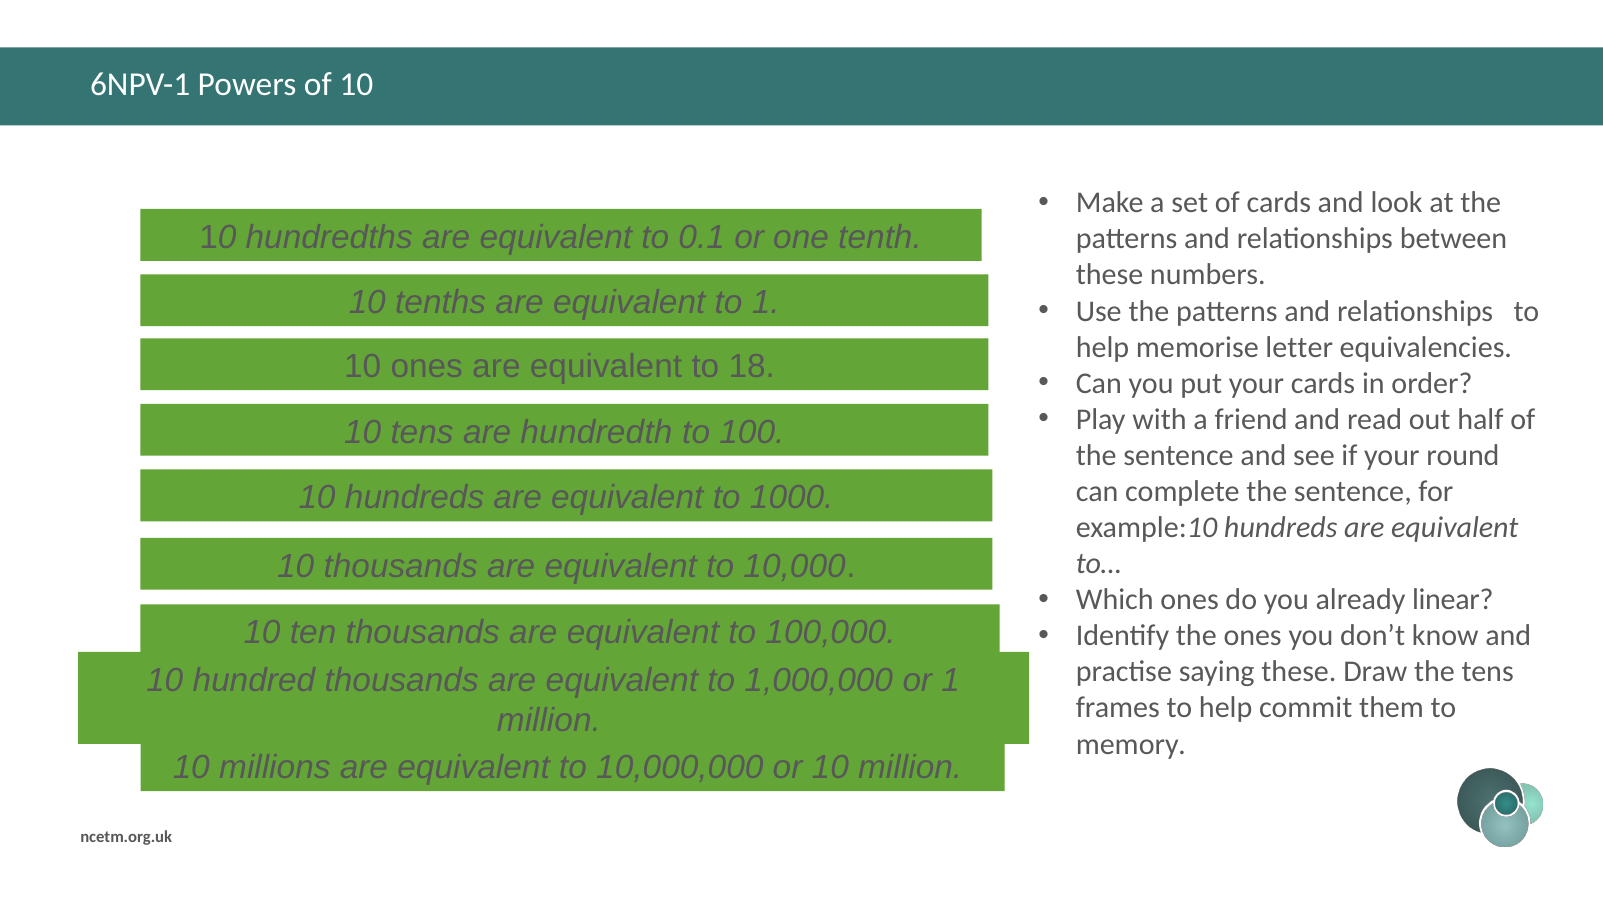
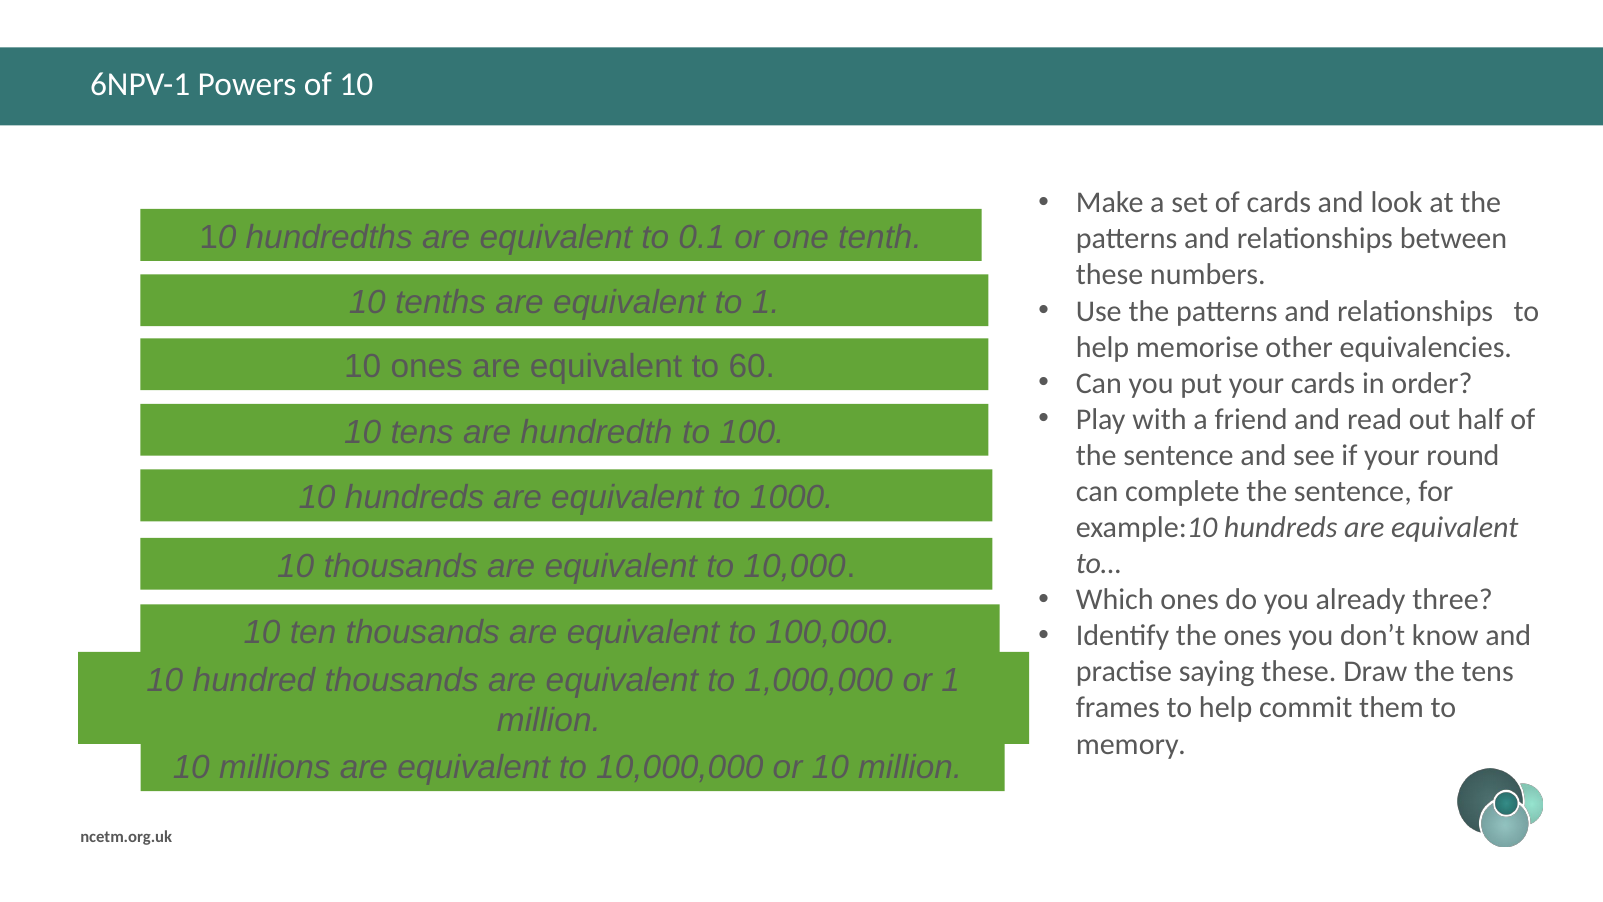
letter: letter -> other (1299, 347)
18: 18 -> 60 (752, 366)
linear: linear -> three (1453, 600)
